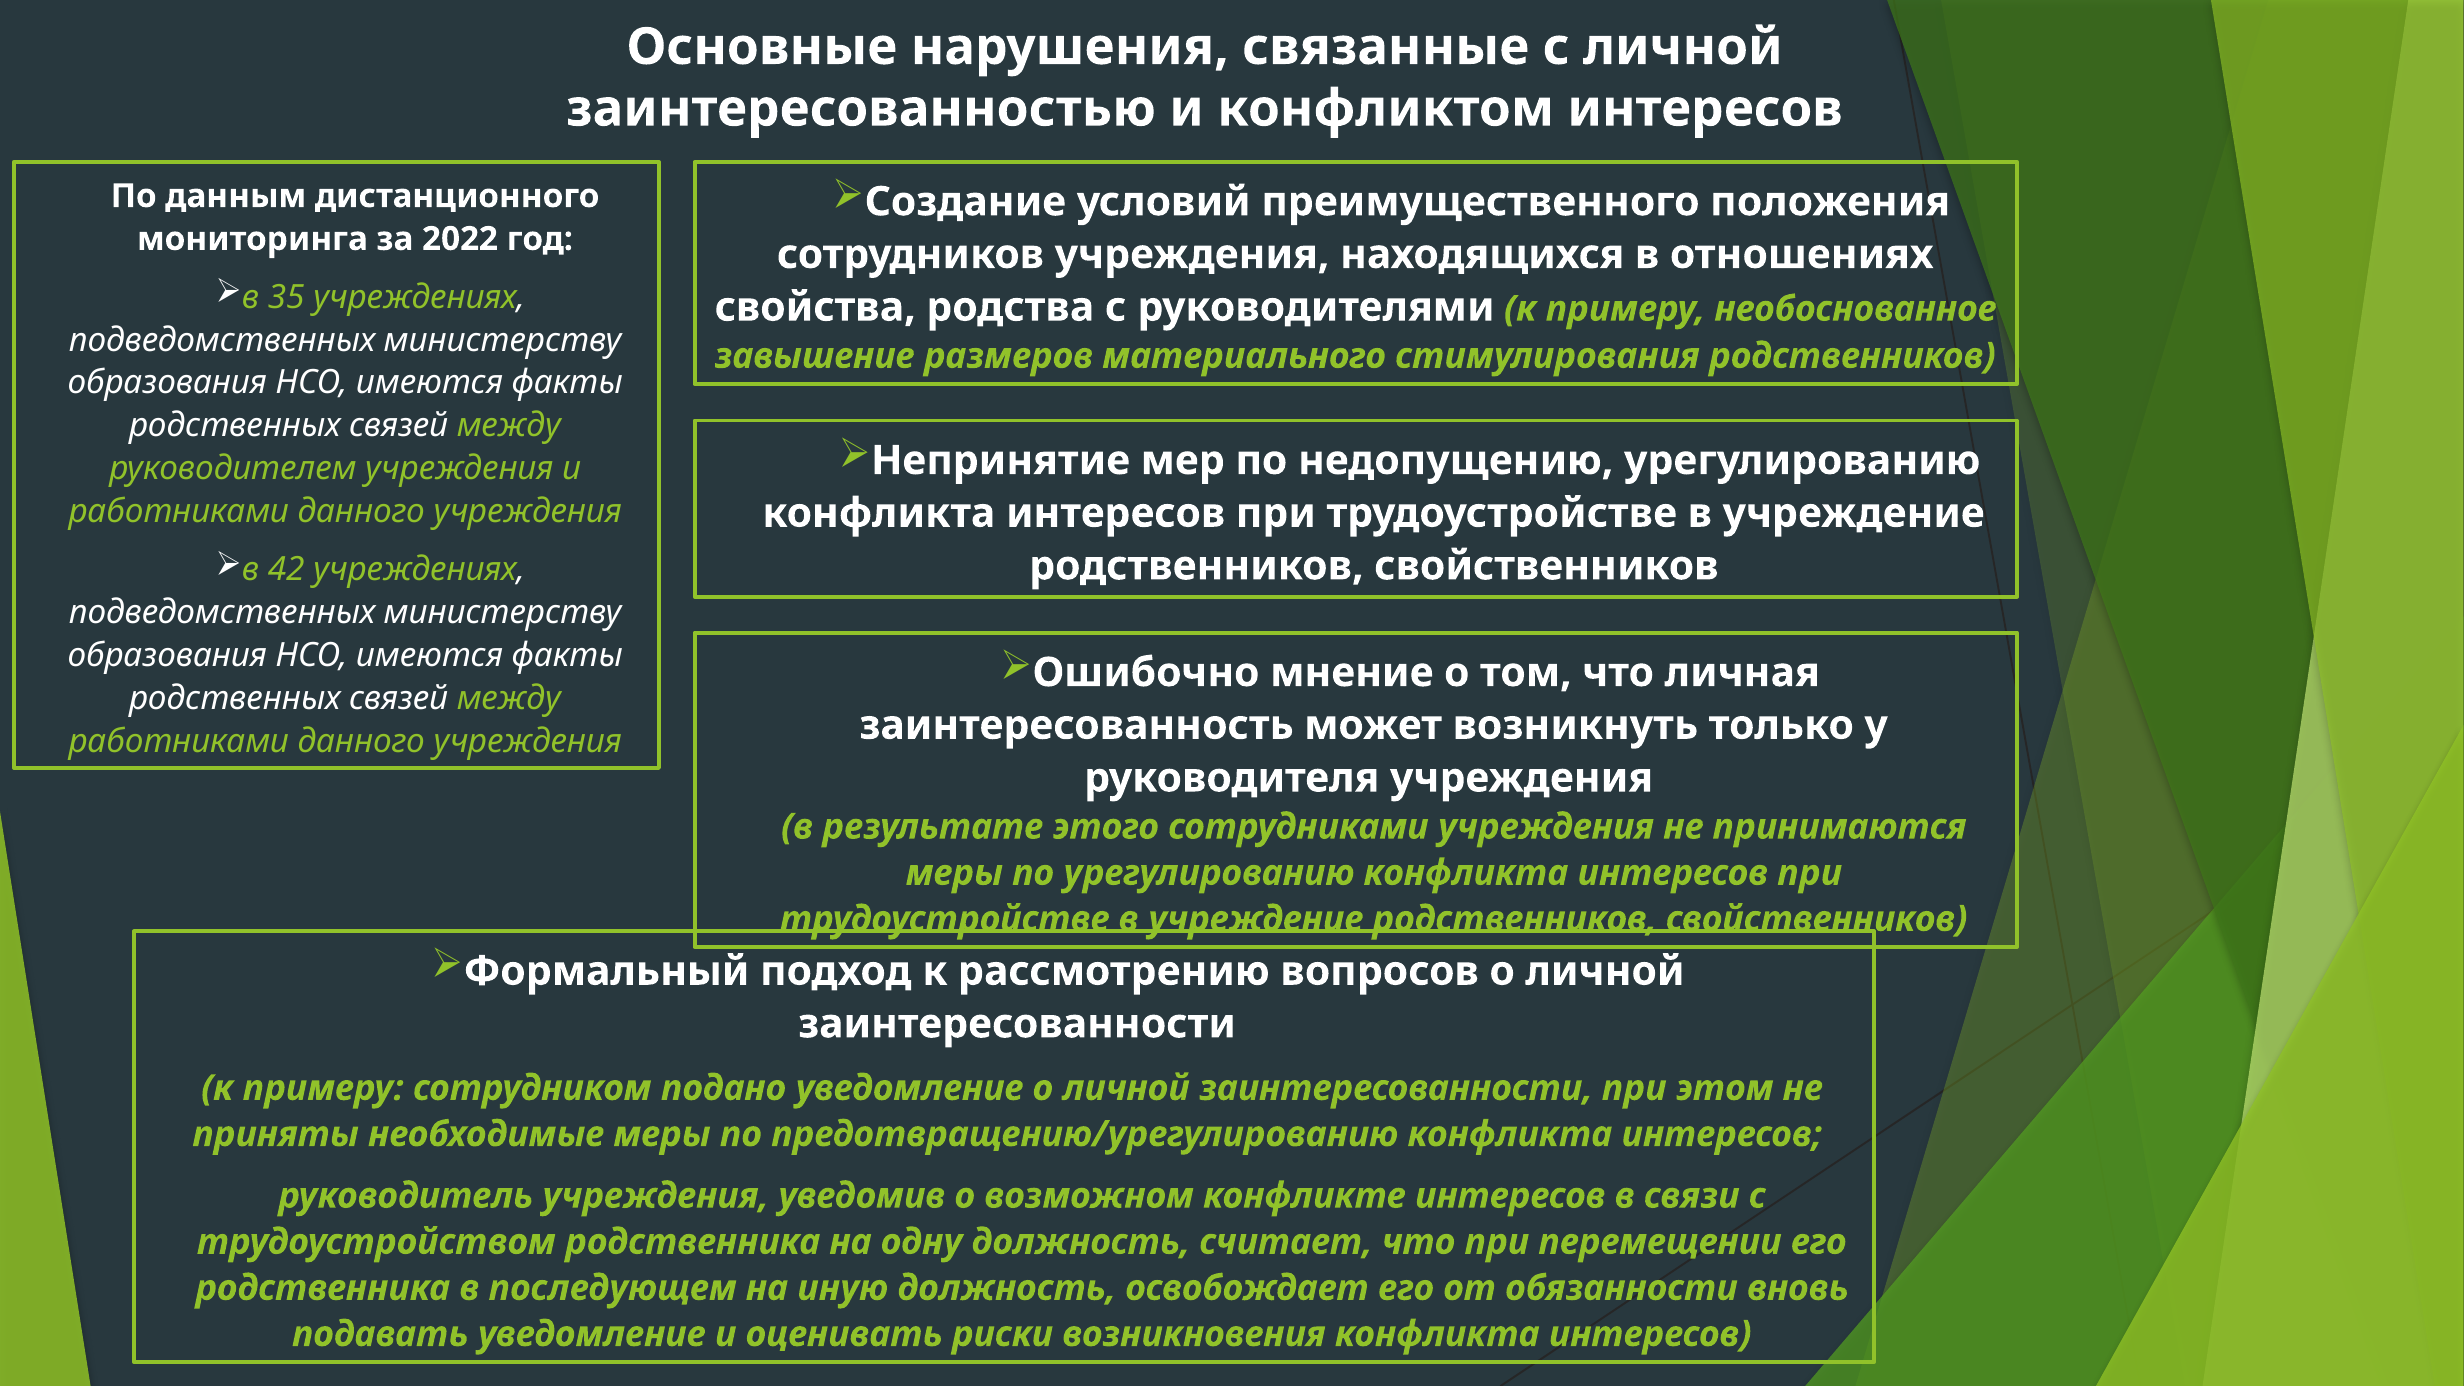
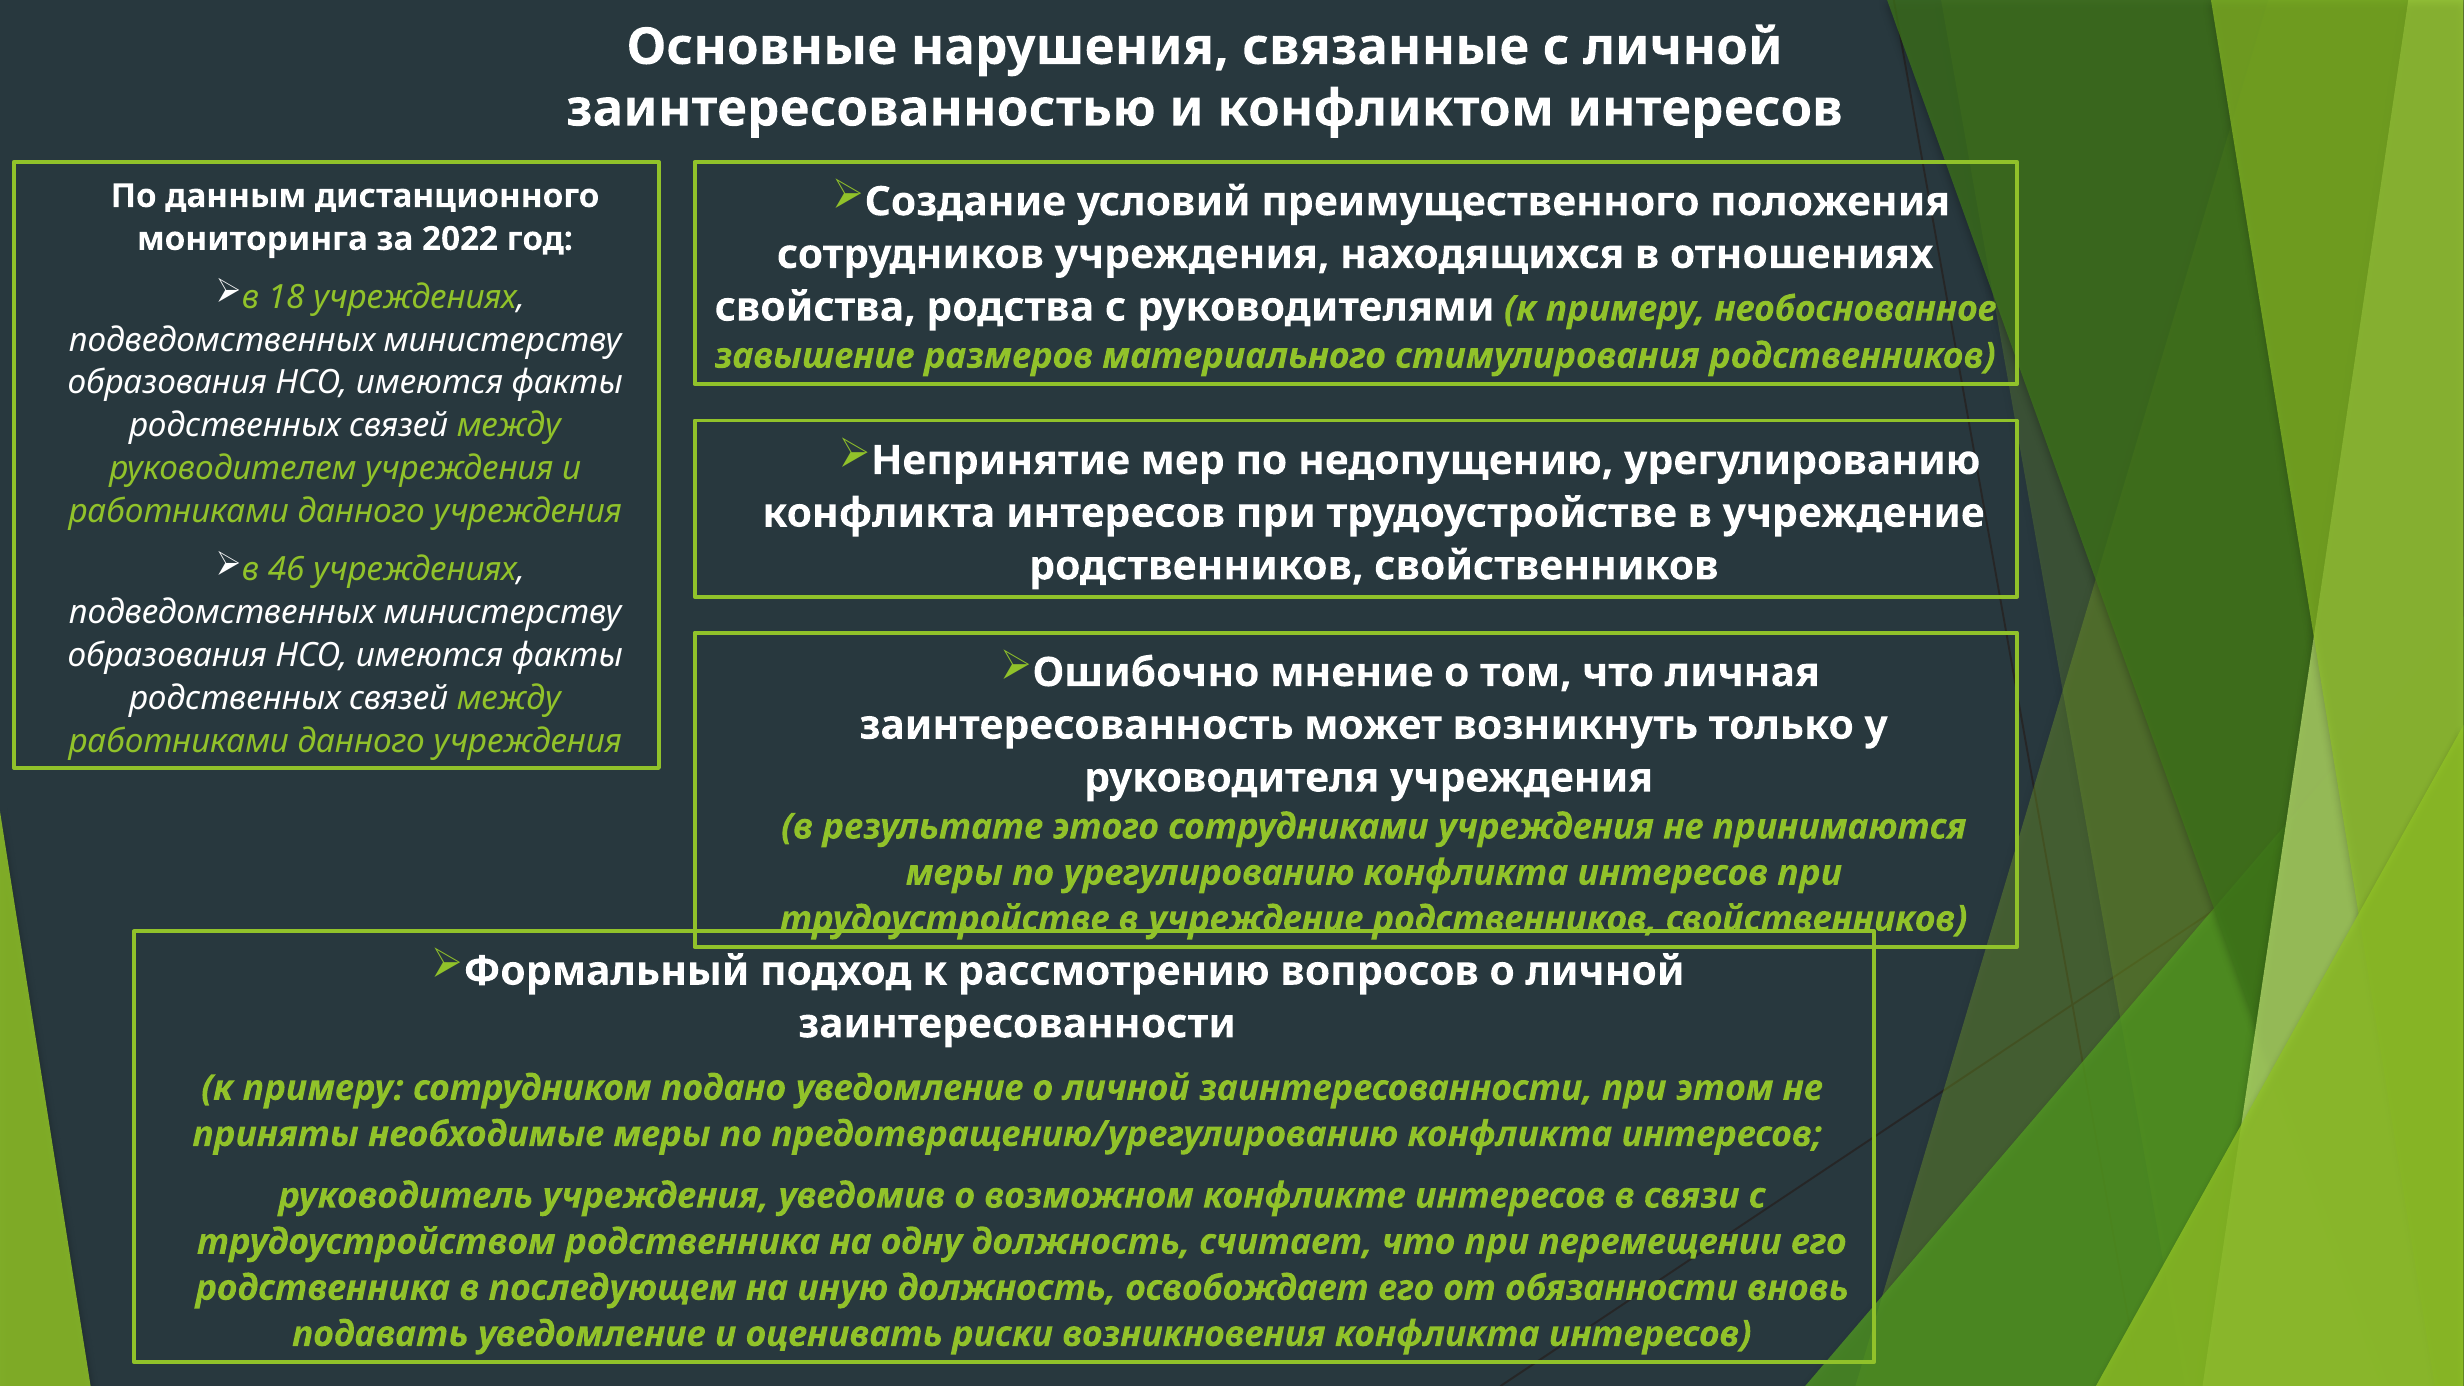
35: 35 -> 18 (286, 297)
42: 42 -> 46 (286, 570)
